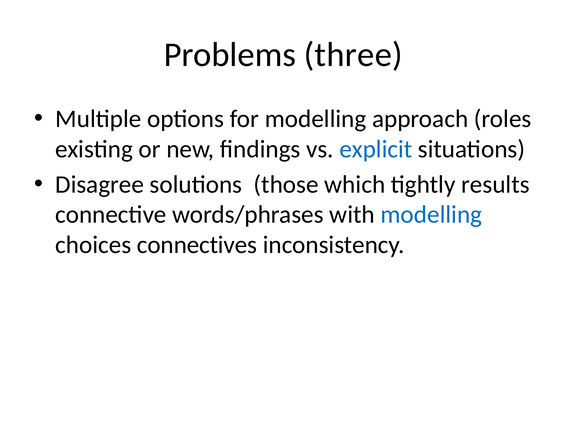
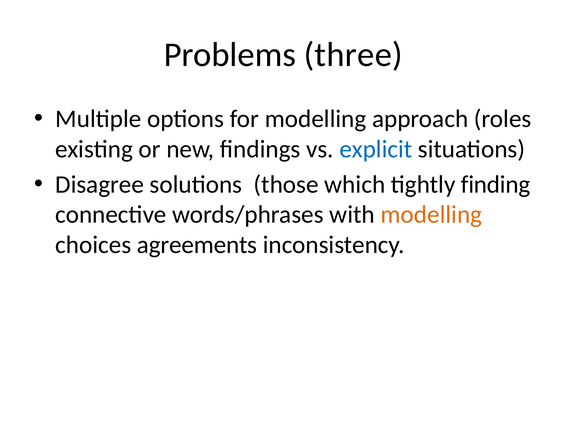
results: results -> finding (496, 184)
modelling colour: blue -> orange (431, 215)
connectives: connectives -> agreements (197, 245)
